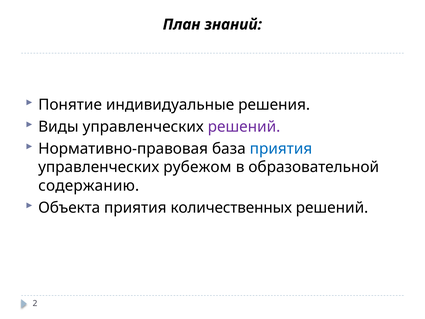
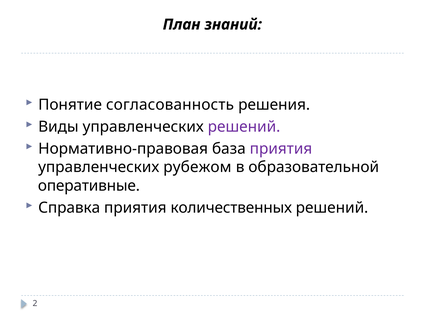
индивидуальные: индивидуальные -> согласованность (170, 105)
приятия colour: blue -> purple (281, 149)
содержанию: содержанию -> оперативные (89, 186)
Объекта: Объекта -> Справка (69, 207)
